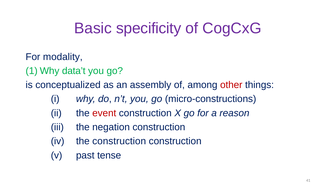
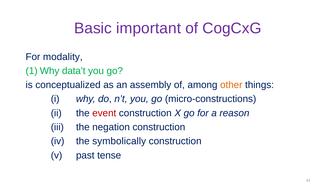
specificity: specificity -> important (149, 28)
other colour: red -> orange (231, 85)
the construction: construction -> symbolically (119, 141)
